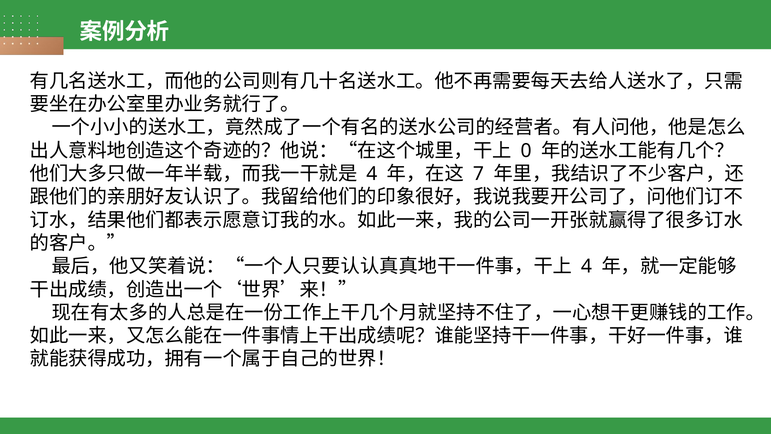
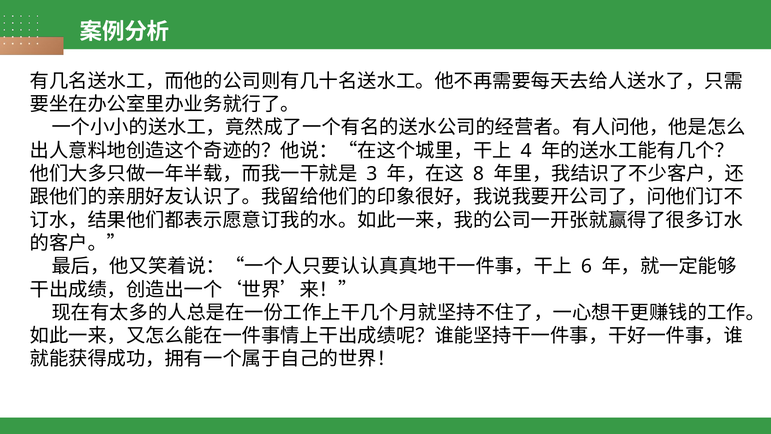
0: 0 -> 4 (526, 151)
4: 4 -> 3 (372, 174)
7: 7 -> 8 (478, 174)
4: 4 -> 6 (586, 266)
